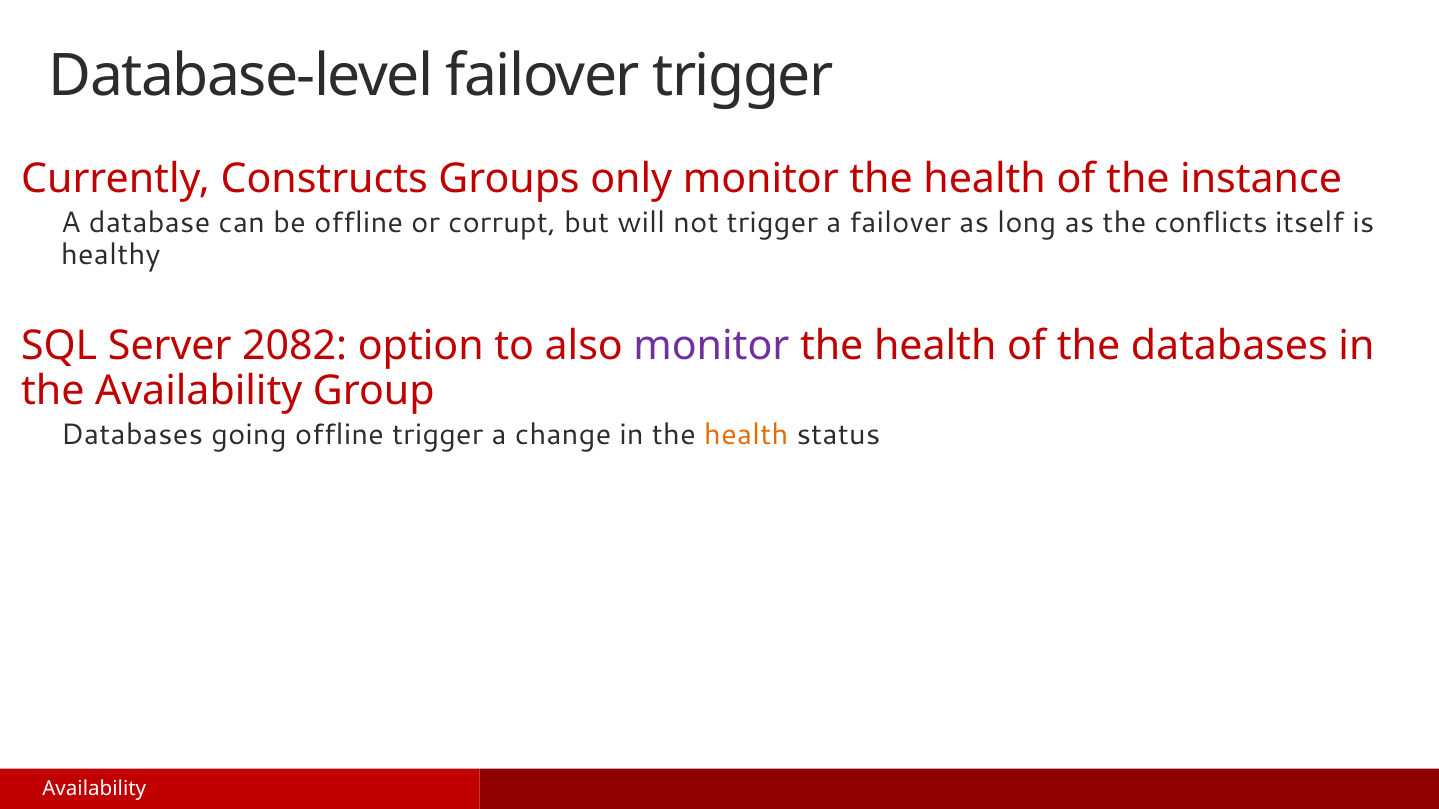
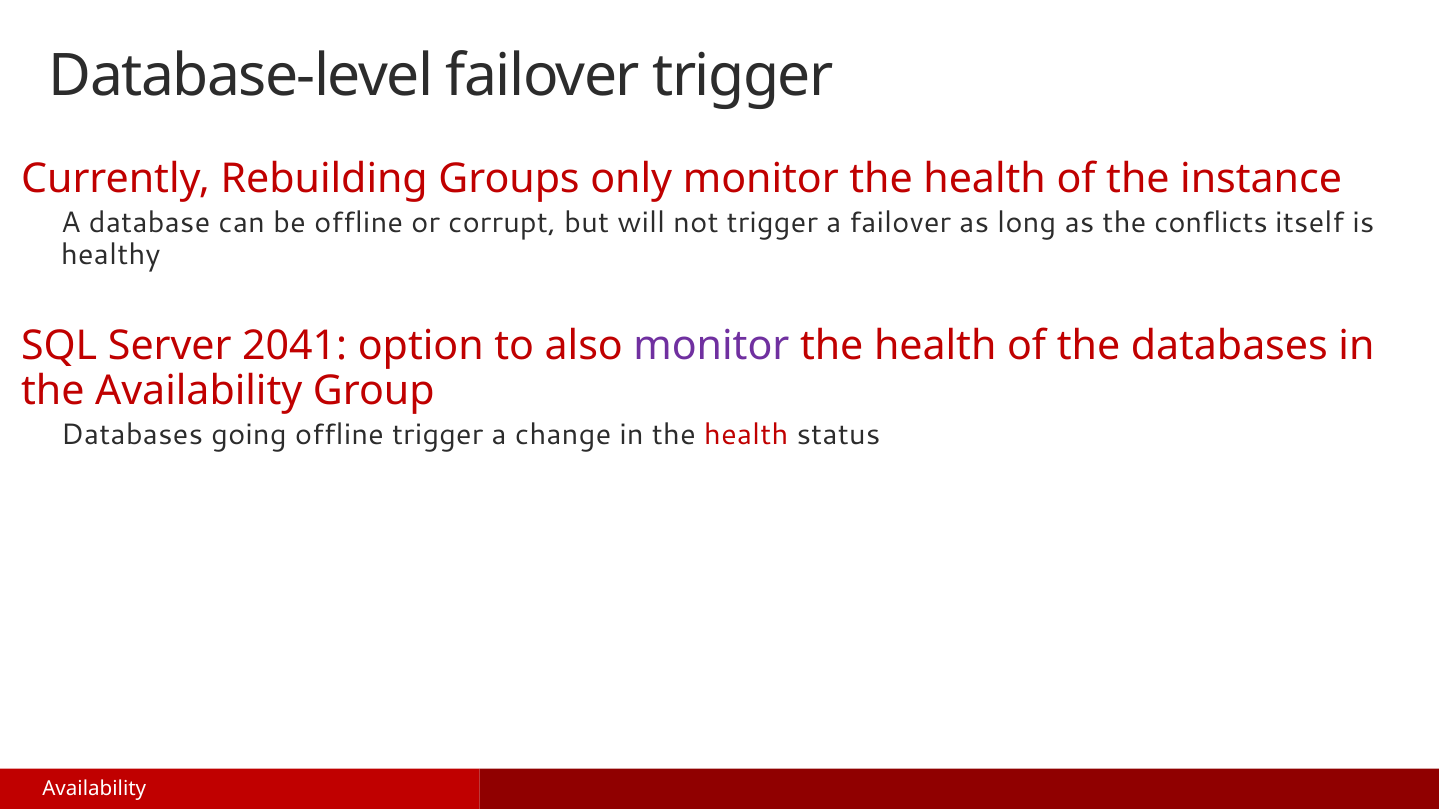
Constructs: Constructs -> Rebuilding (324, 179)
2082: 2082 -> 2041 (295, 346)
health colour: orange -> red (746, 435)
